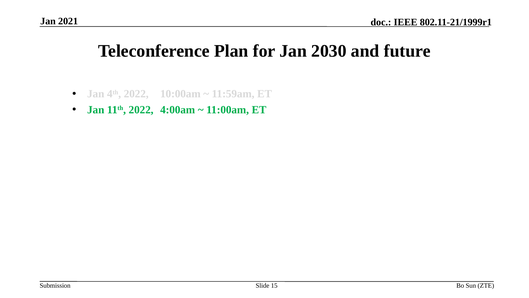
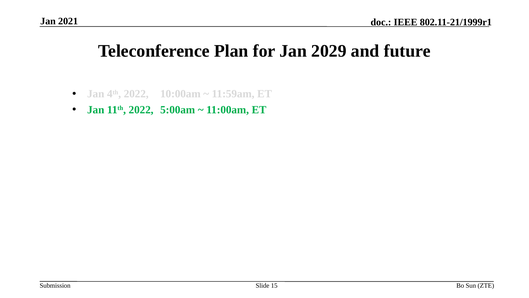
2030: 2030 -> 2029 (329, 51)
4:00am: 4:00am -> 5:00am (178, 110)
